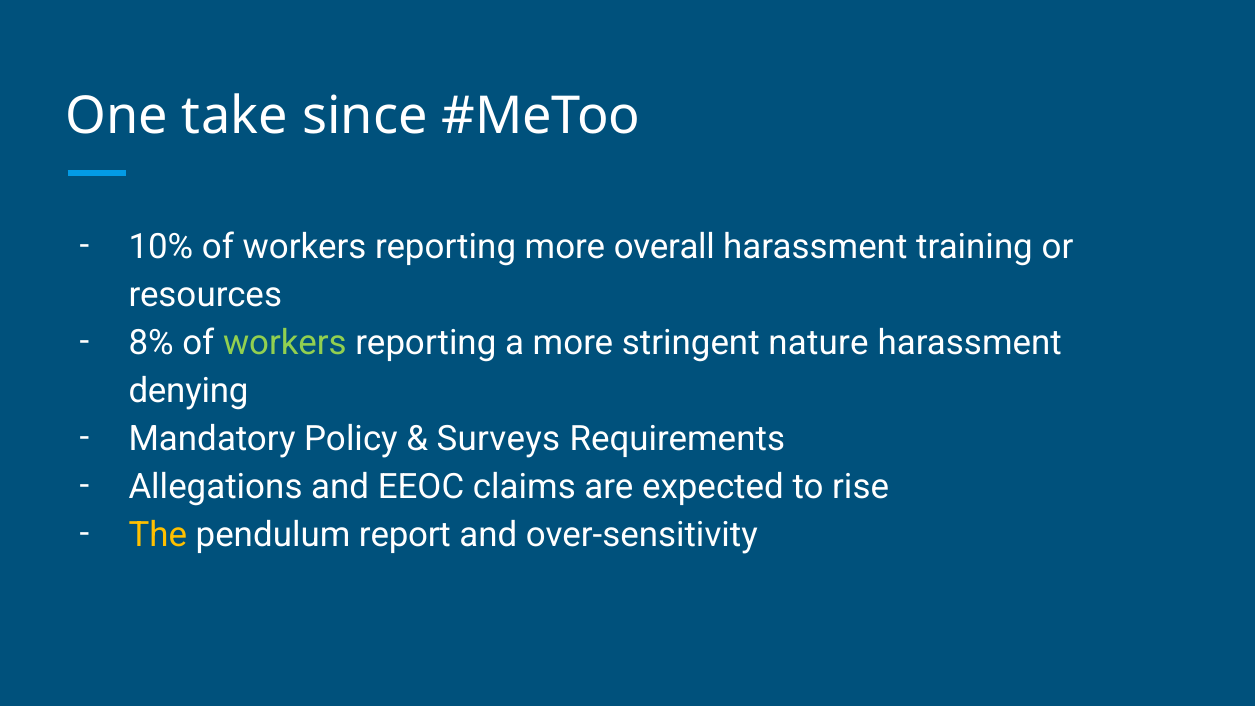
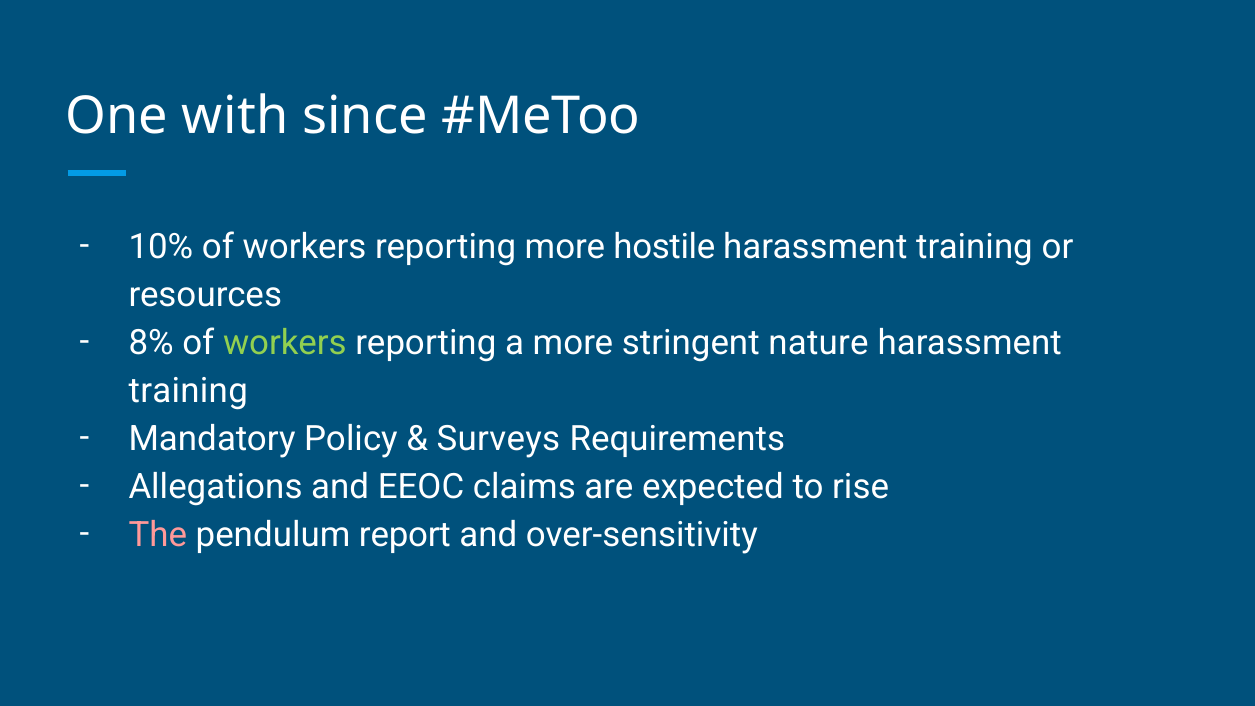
take: take -> with (235, 117)
overall: overall -> hostile (664, 247)
denying: denying -> training (188, 391)
The colour: yellow -> pink (158, 535)
